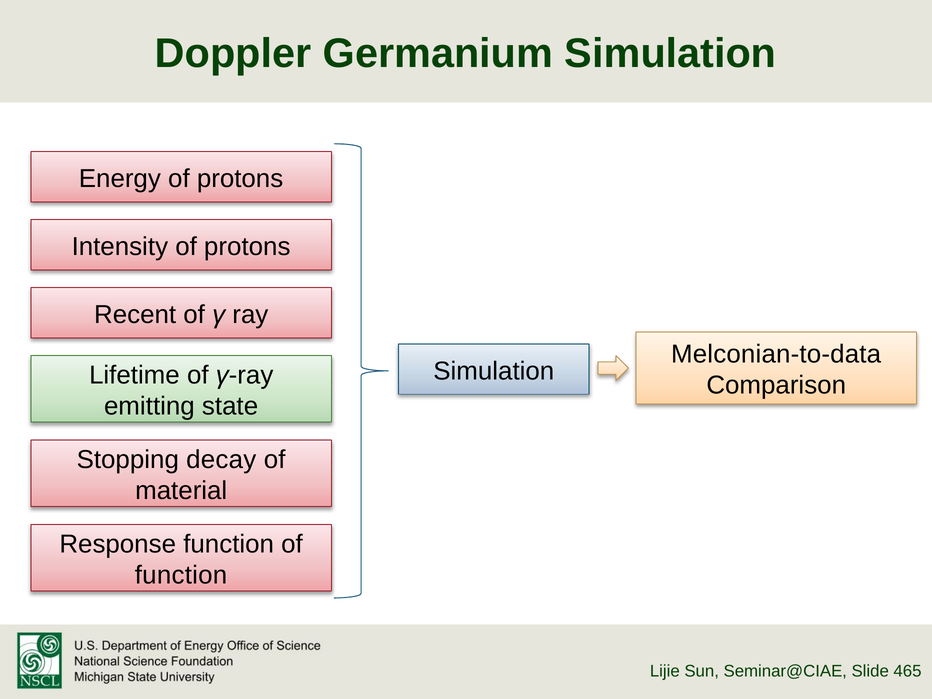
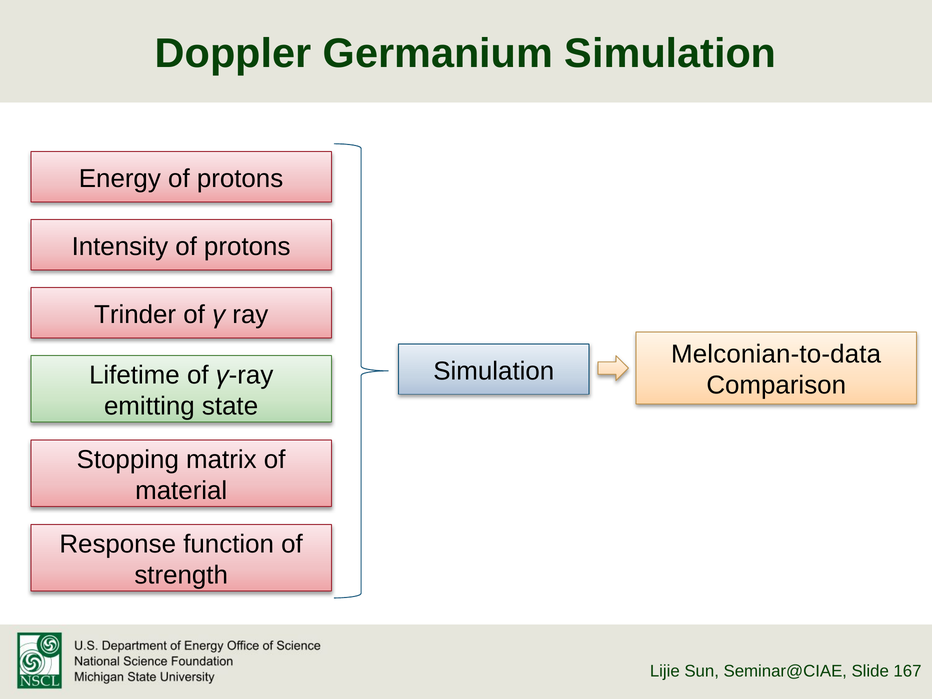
Recent: Recent -> Trinder (135, 315)
decay: decay -> matrix (221, 460)
function: function -> strength (181, 575)
465: 465 -> 167 (907, 671)
